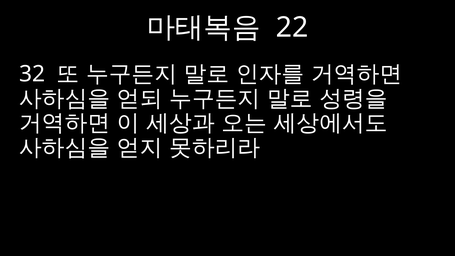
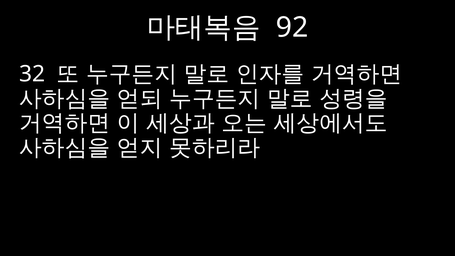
22: 22 -> 92 (292, 27)
